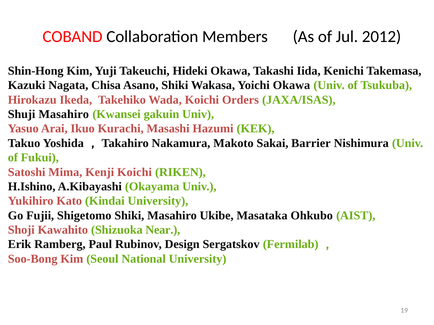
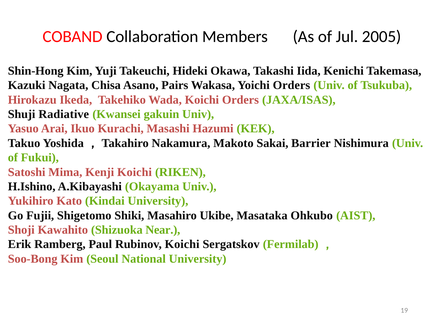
2012: 2012 -> 2005 (382, 37)
Asano Shiki: Shiki -> Pairs (175, 85)
Yoichi Okawa: Okawa -> Orders (291, 85)
Shuji Masahiro: Masahiro -> Radiative (64, 114)
Rubinov Design: Design -> Koichi (182, 245)
